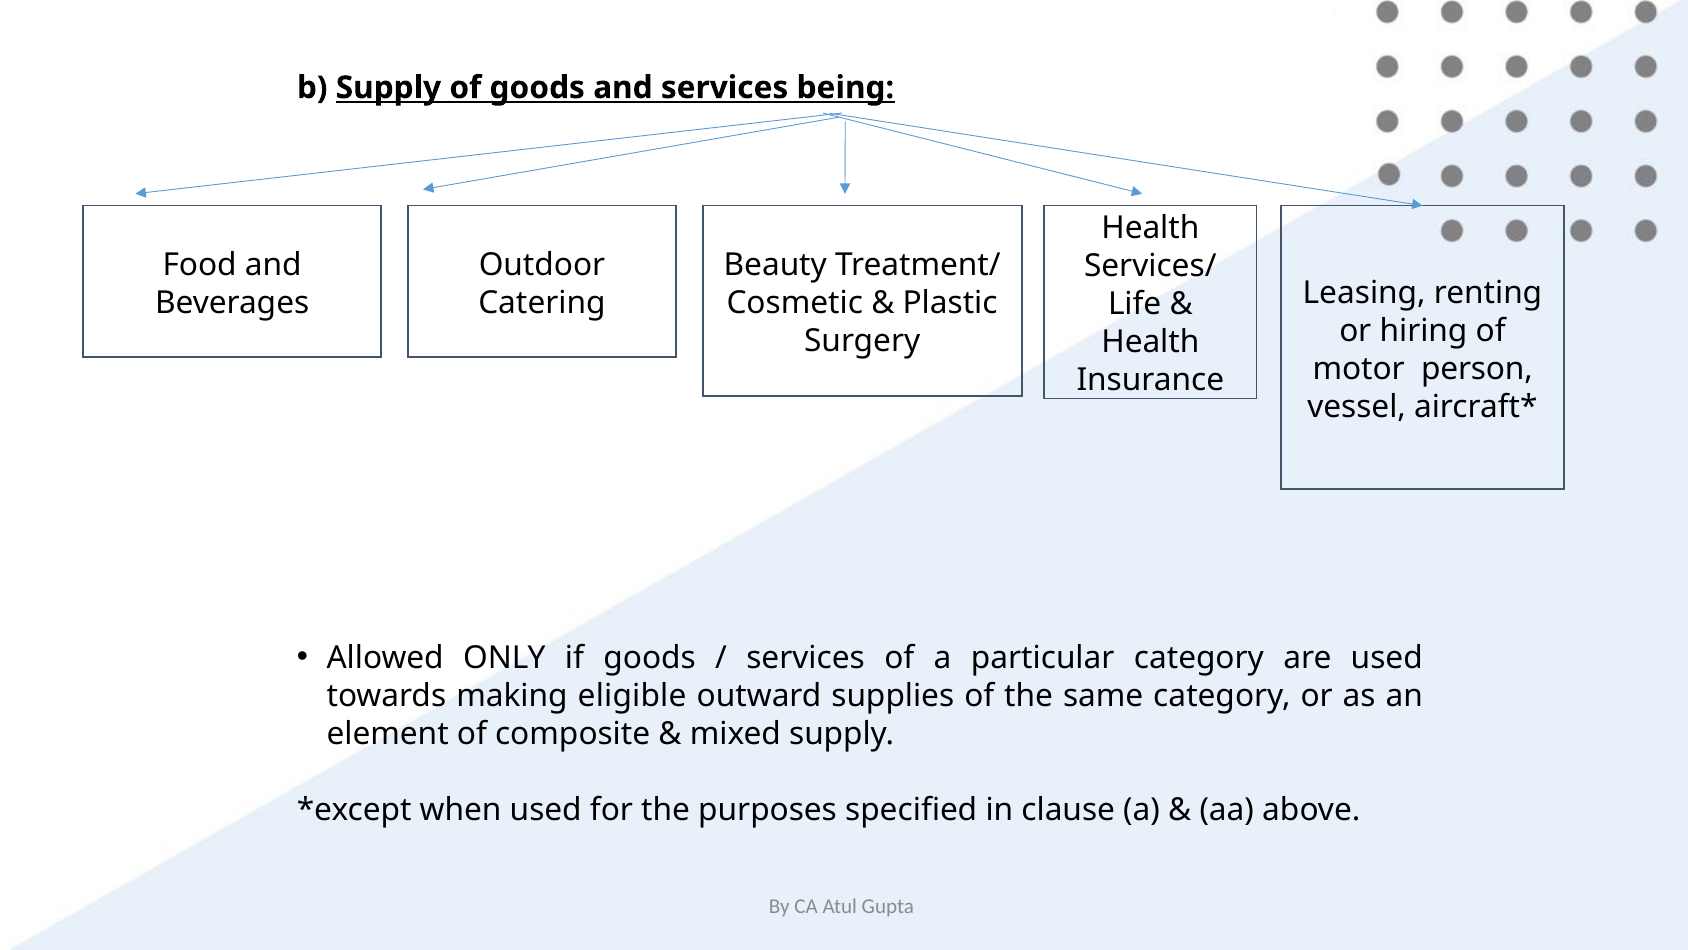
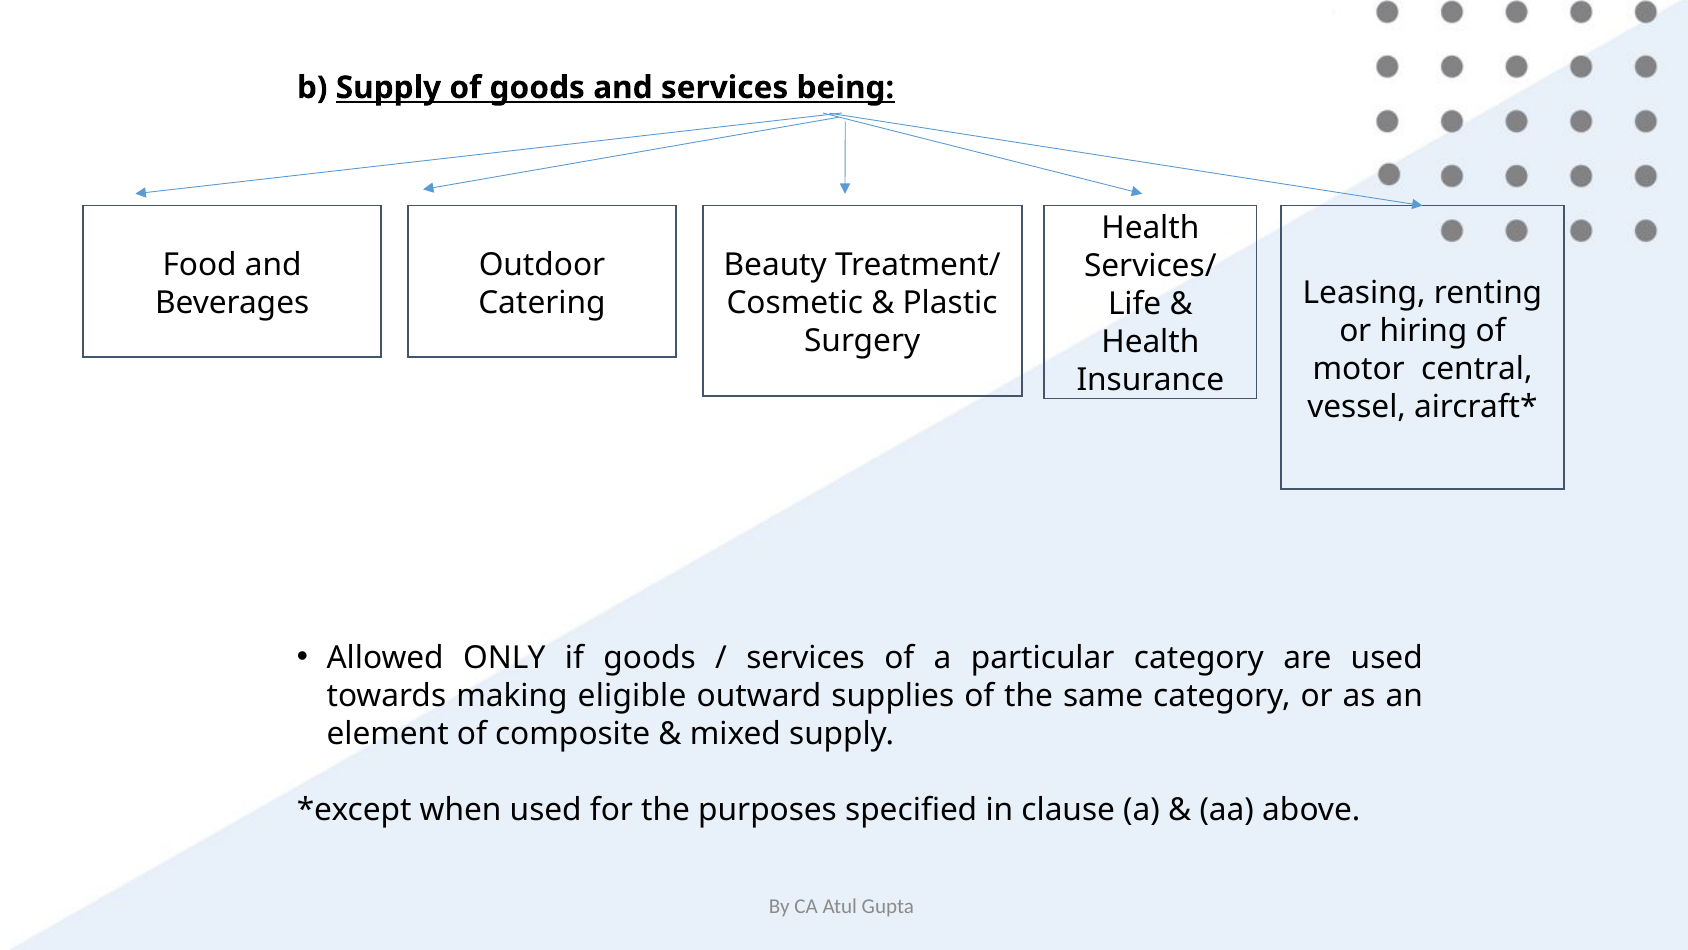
person: person -> central (1477, 368)
